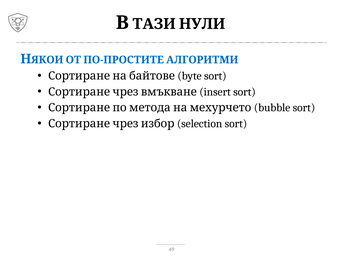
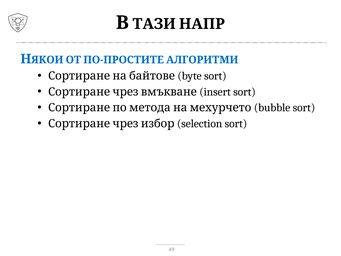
НУЛИ: НУЛИ -> НАПР (202, 24)
